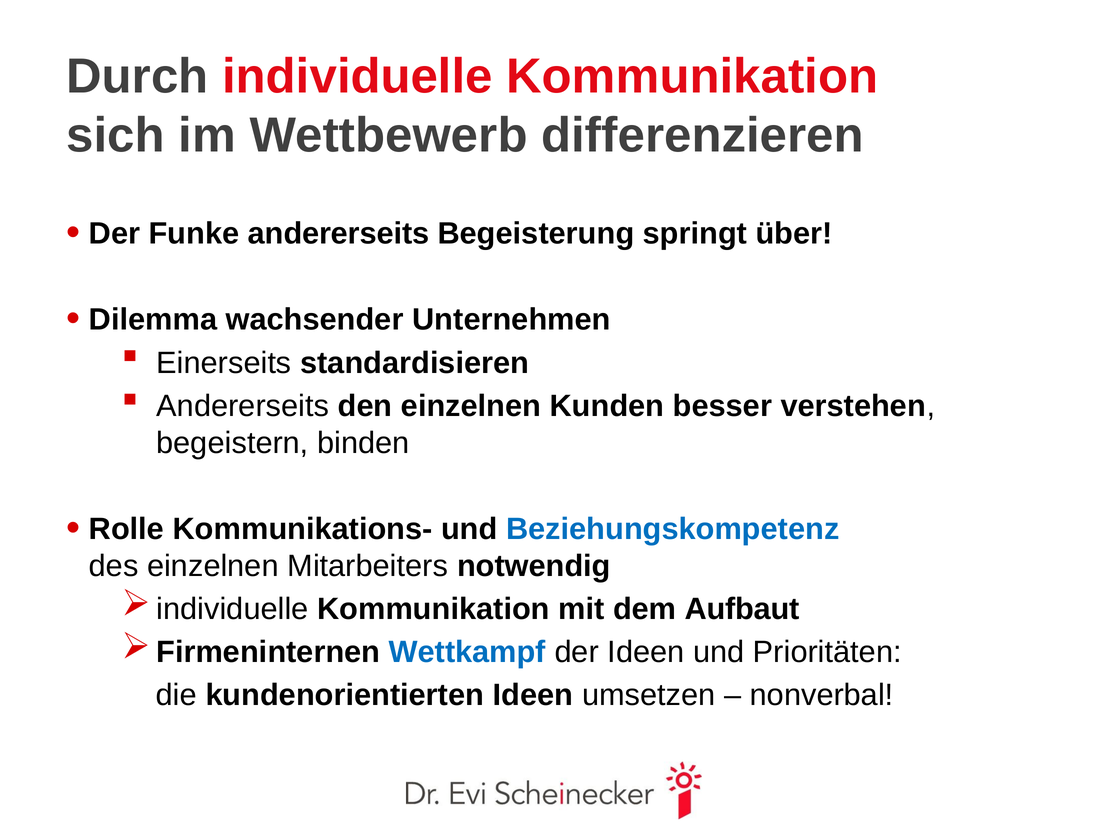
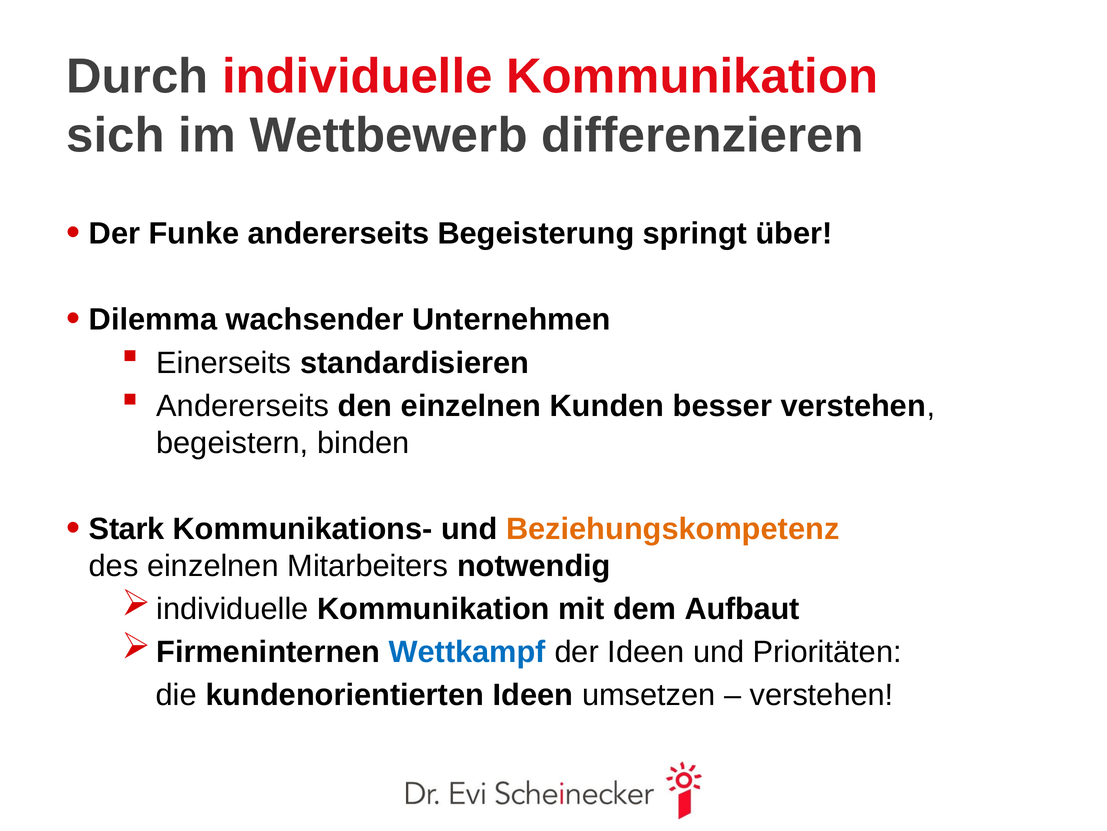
Rolle: Rolle -> Stark (127, 529)
Beziehungskompetenz colour: blue -> orange (673, 529)
nonverbal: nonverbal -> verstehen (822, 695)
